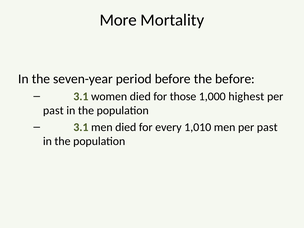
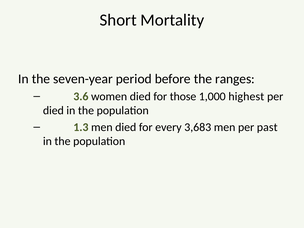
More: More -> Short (118, 20)
the before: before -> ranges (235, 79)
3.1: 3.1 -> 3.6 (81, 96)
past: past -> died (53, 111)
3.1: 3.1 -> 1.3 (81, 127)
1,010: 1,010 -> 3,683 (198, 127)
